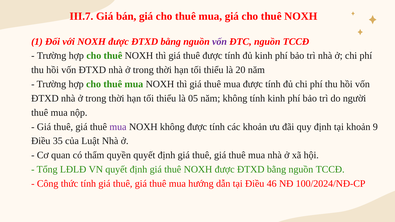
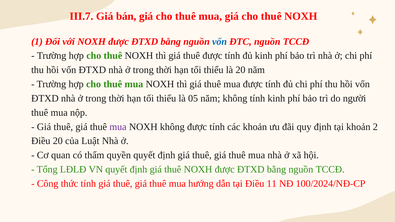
vốn colour: purple -> blue (220, 42)
9: 9 -> 2 (375, 127)
Điều 35: 35 -> 20 (58, 141)
46: 46 -> 11 (272, 184)
